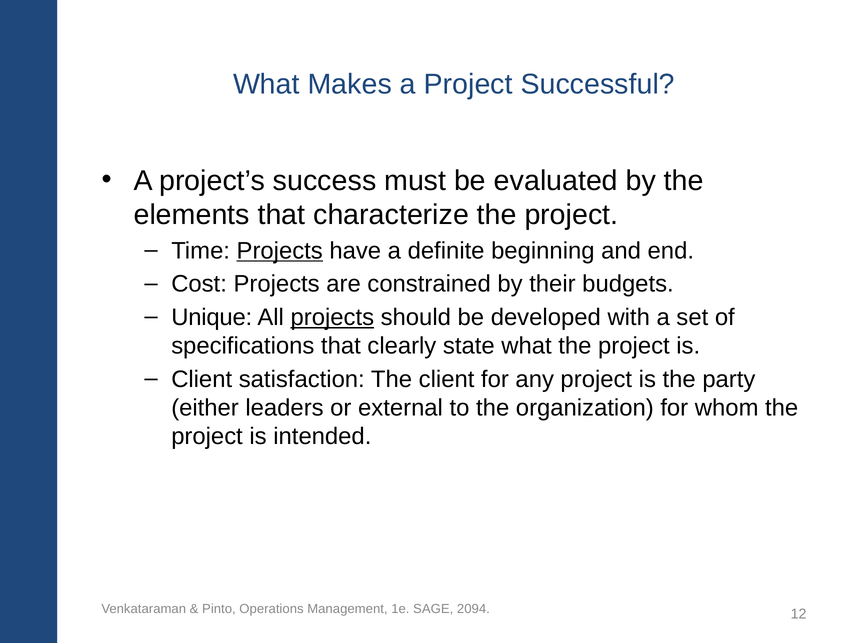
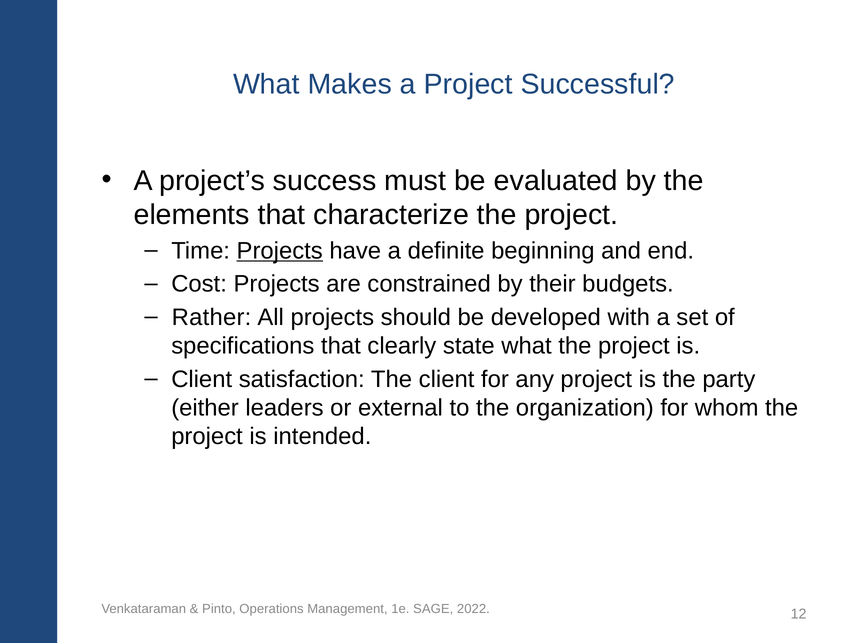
Unique: Unique -> Rather (212, 318)
projects underline: present -> none (332, 318)
2094: 2094 -> 2022 (473, 609)
